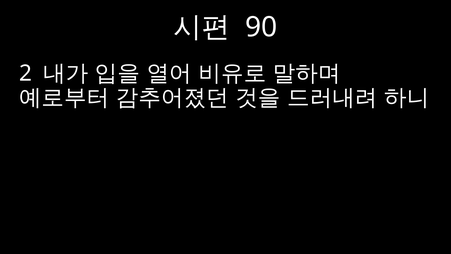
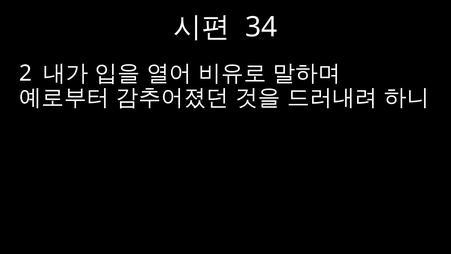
90: 90 -> 34 (261, 27)
